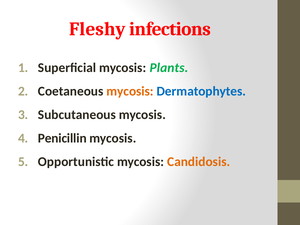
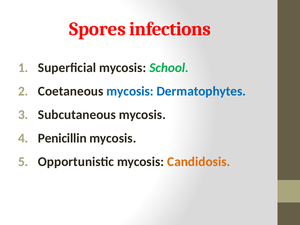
Fleshy: Fleshy -> Spores (98, 29)
Plants: Plants -> School (169, 68)
mycosis colour: orange -> blue (130, 91)
